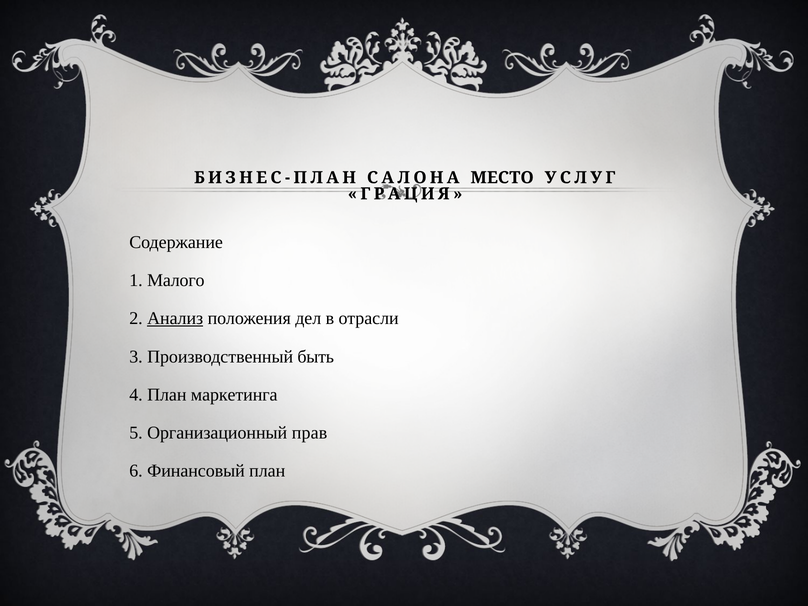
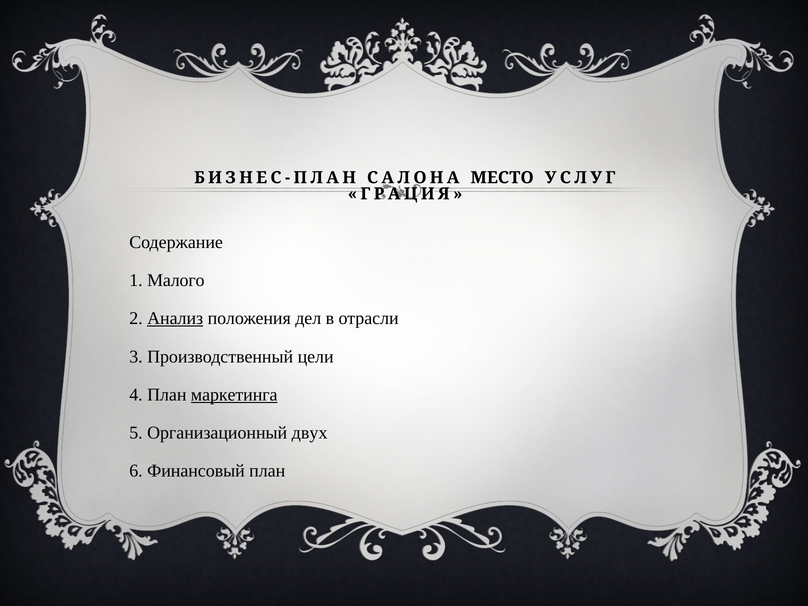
быть: быть -> цели (316, 357)
маркетинга underline: none -> present (234, 395)
прав: прав -> двух (310, 433)
